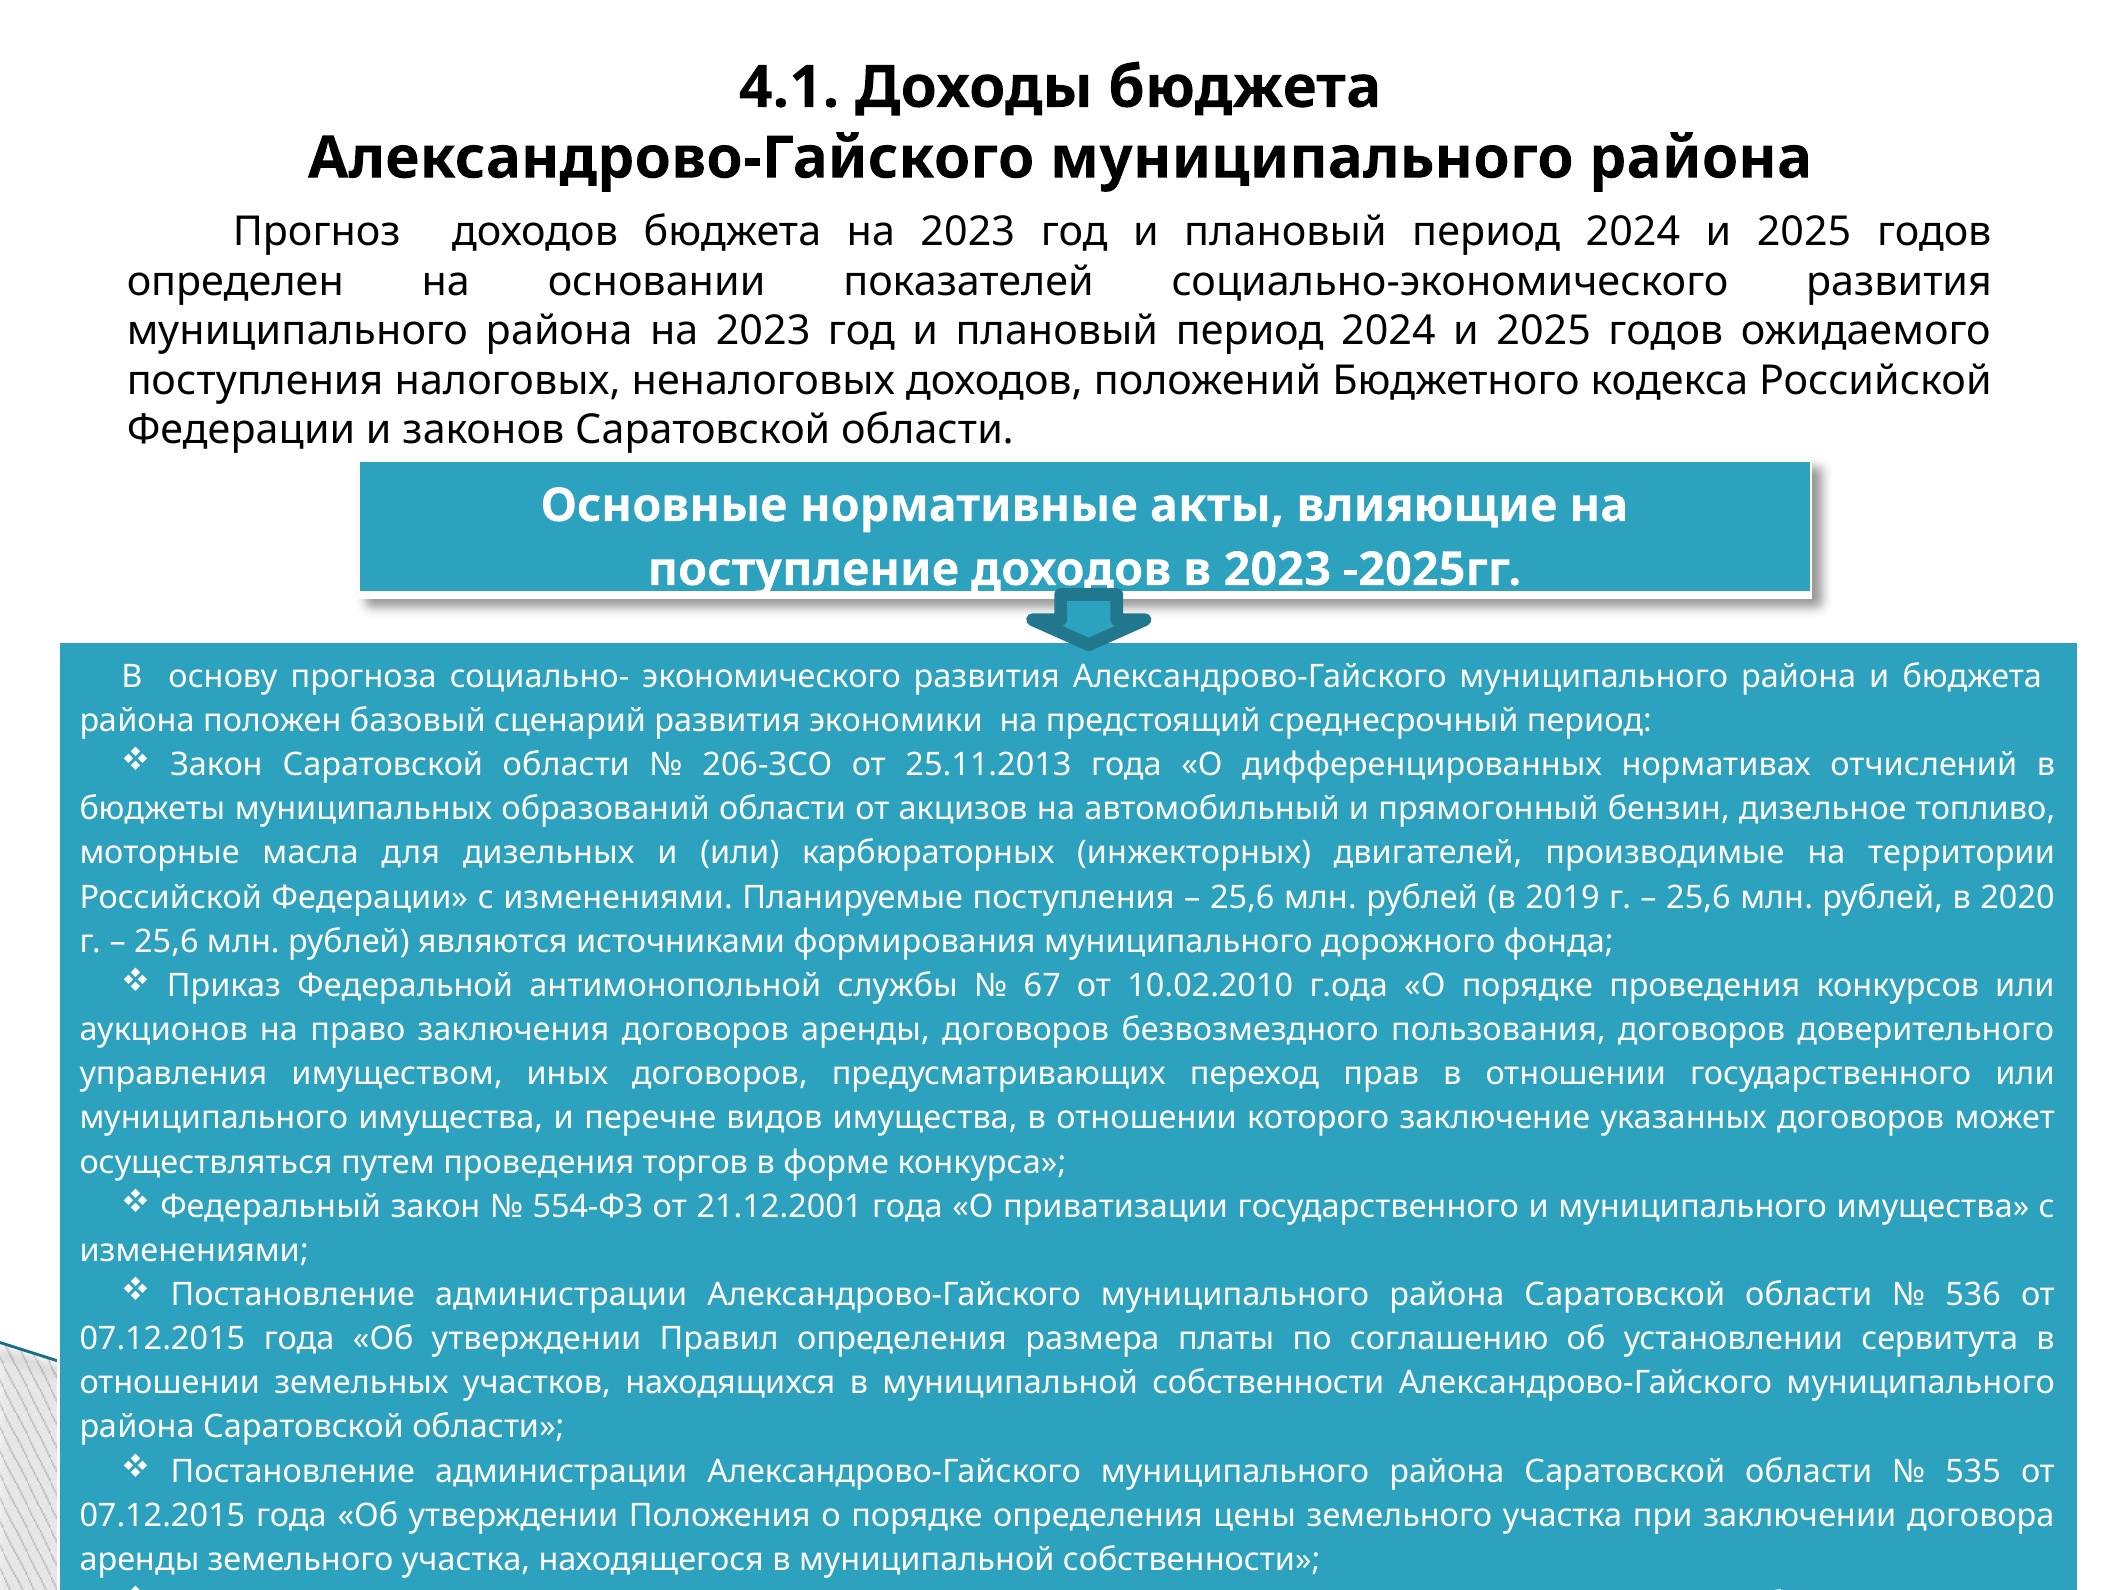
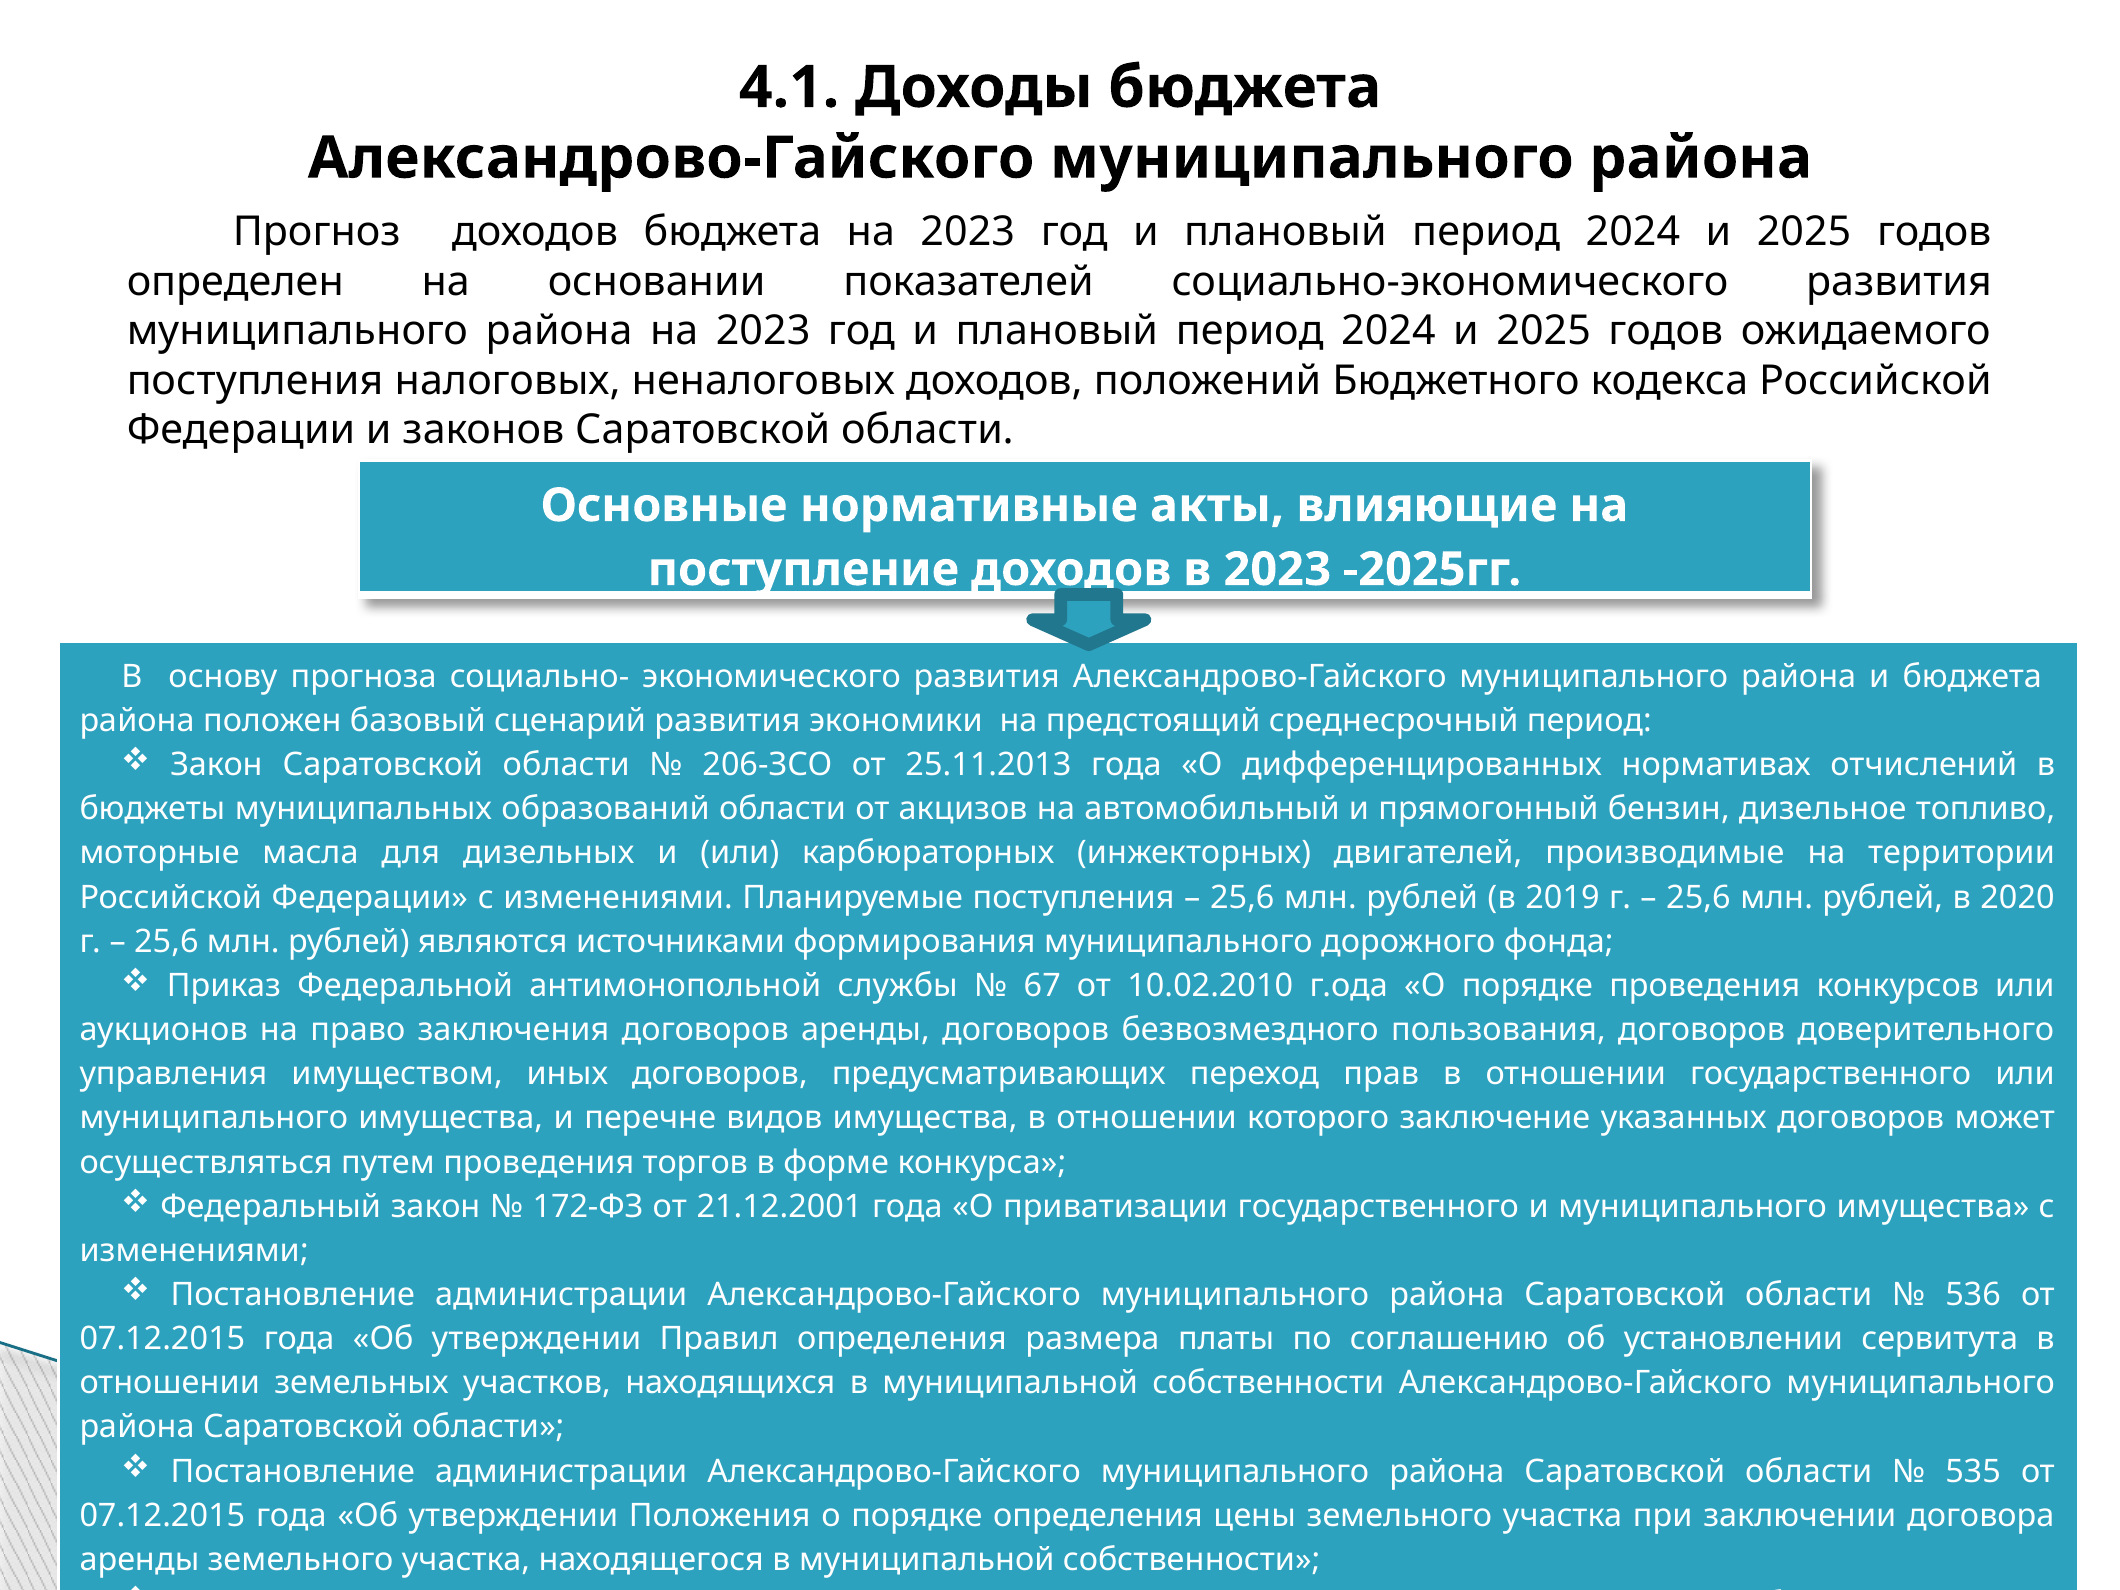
554-ФЗ: 554-ФЗ -> 172-ФЗ (588, 1206)
